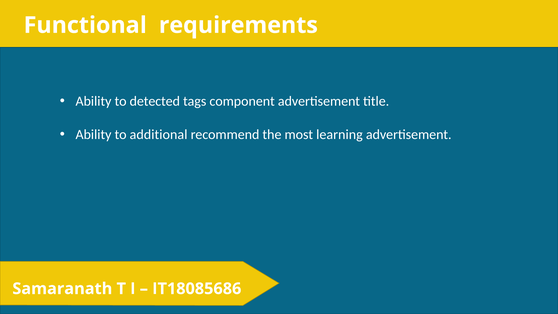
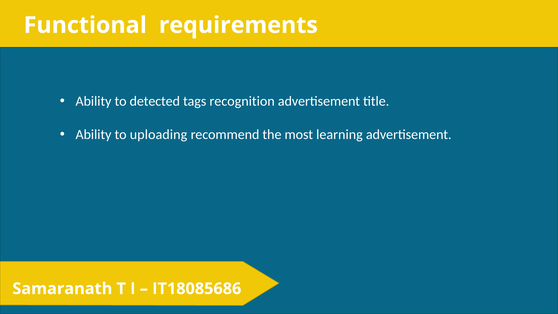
component: component -> recognition (242, 101)
additional: additional -> uploading (159, 135)
